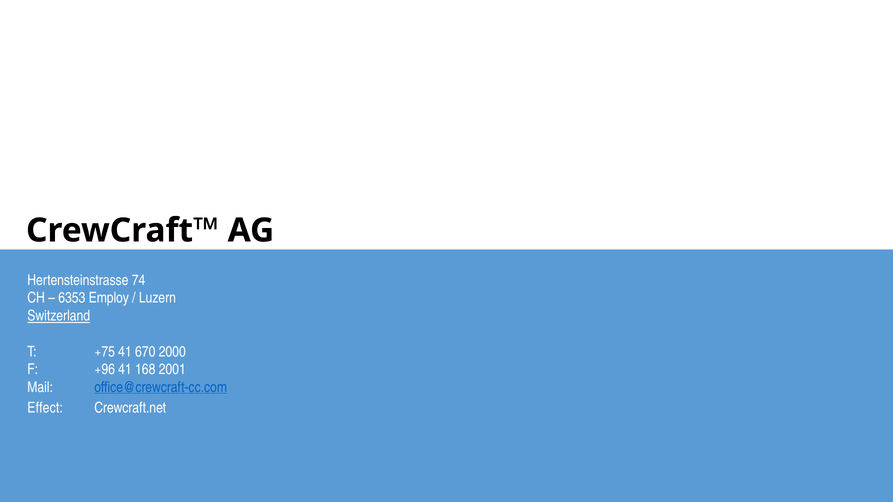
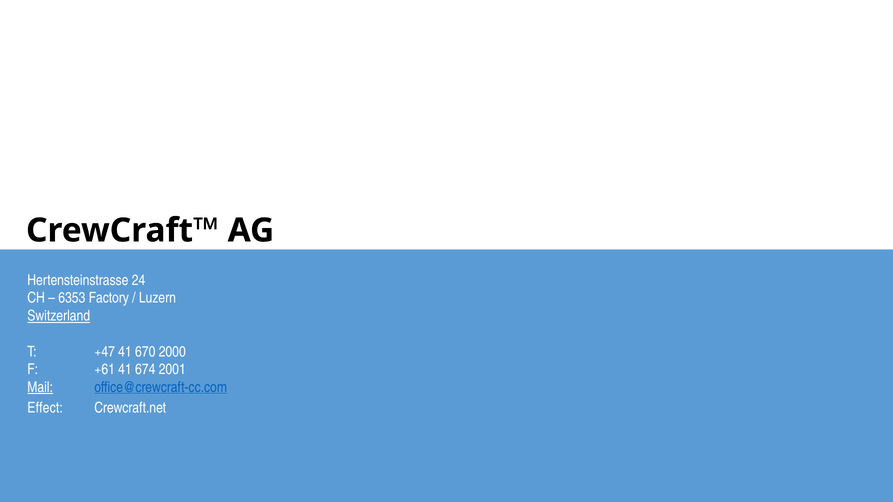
74: 74 -> 24 (139, 280)
Employ: Employ -> Factory (109, 298)
+75: +75 -> +47 (105, 352)
+96: +96 -> +61 (105, 370)
168: 168 -> 674 (145, 370)
Mail underline: none -> present (40, 388)
